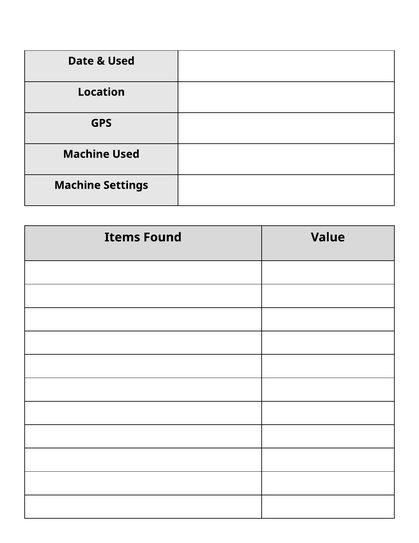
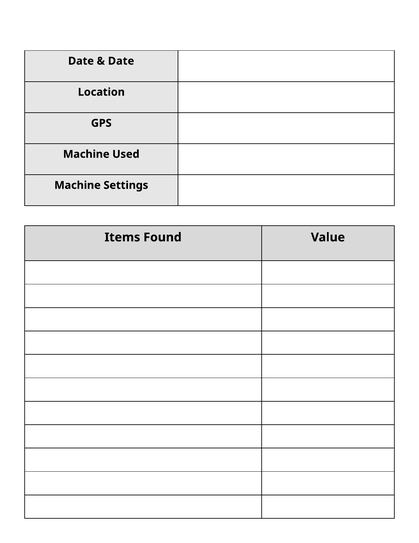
Used: Used -> Date (121, 61)
